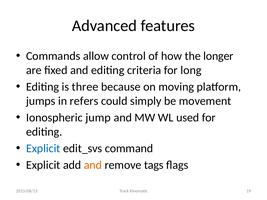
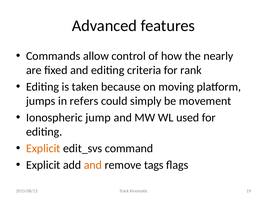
longer: longer -> nearly (218, 56)
long: long -> rank (191, 70)
three: three -> taken (85, 87)
Explicit colour: blue -> orange (43, 149)
